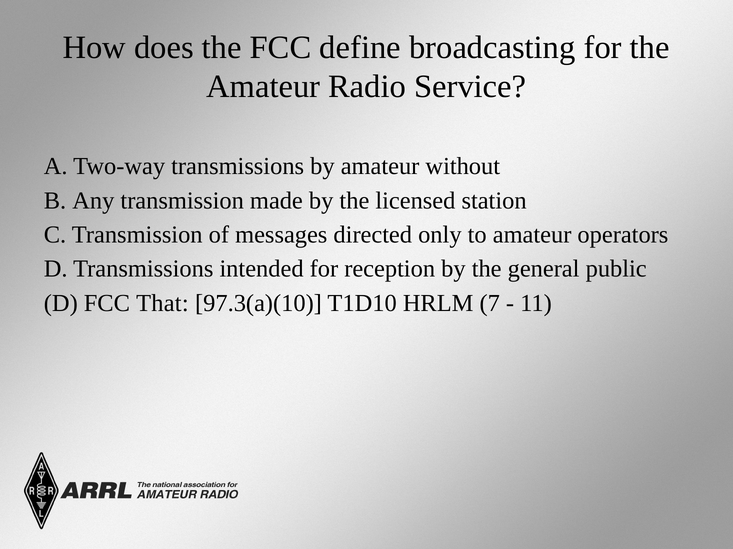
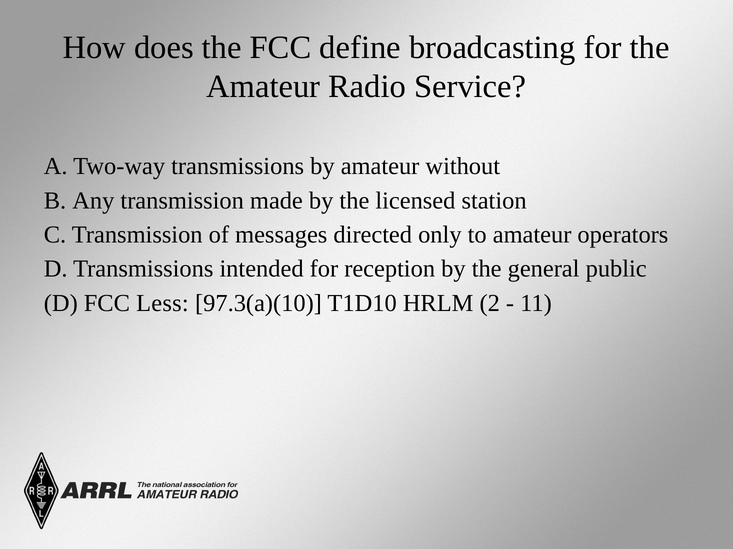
That: That -> Less (162, 303)
7: 7 -> 2 (490, 303)
